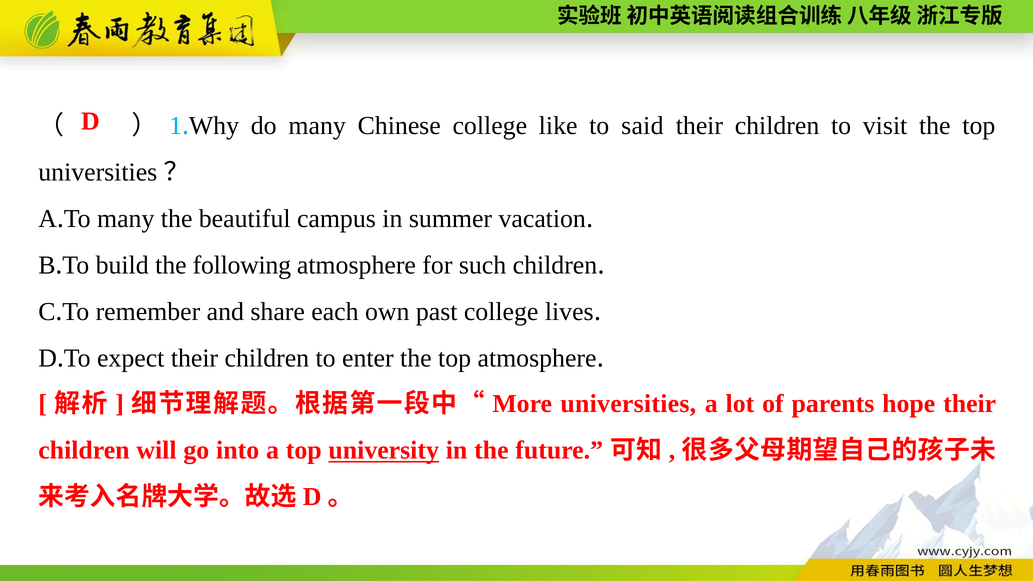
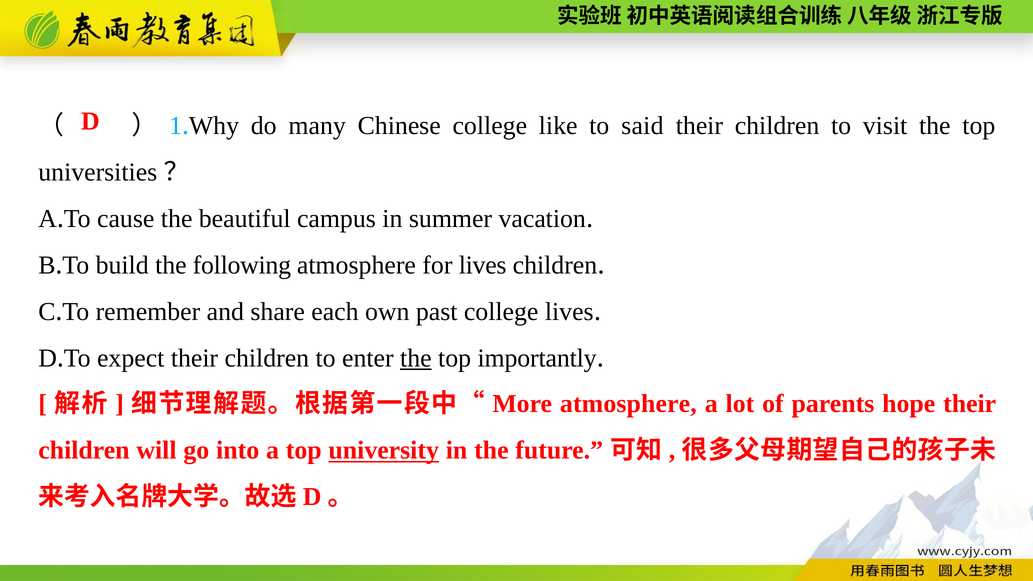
To many: many -> cause (126, 219)
for such: such -> lives (483, 265)
the underline: none -> present (416, 358)
top atmosphere: atmosphere -> importantly (537, 358)
universities: universities -> atmosphere (628, 404)
